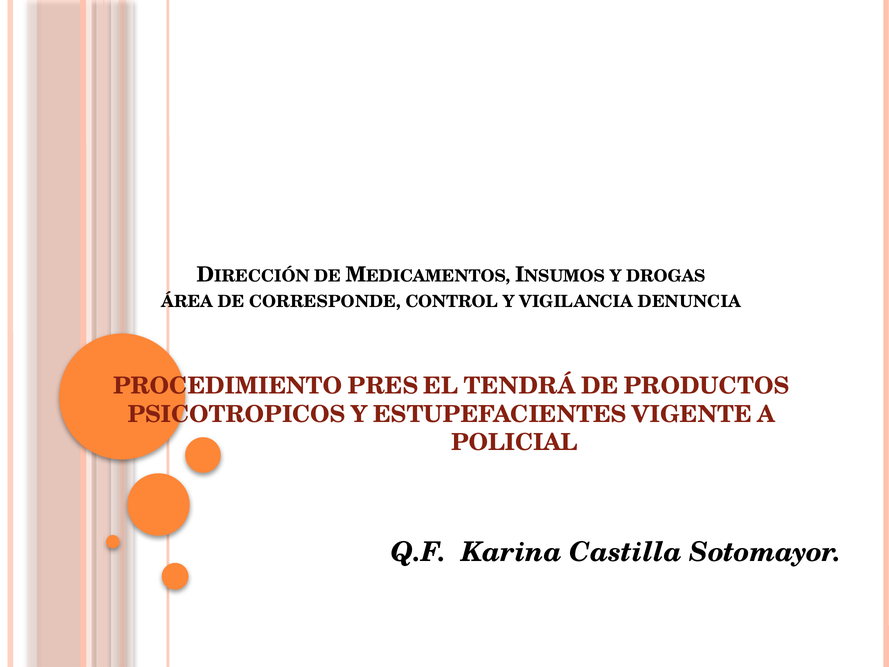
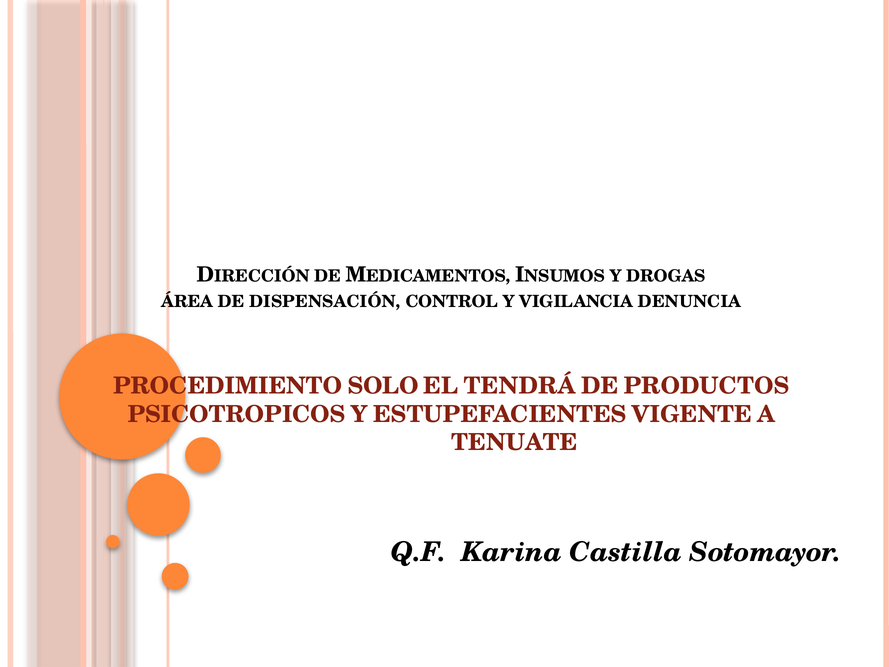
CORRESPONDE: CORRESPONDE -> DISPENSACIÓN (325, 301)
PRES: PRES -> SOLO (383, 386)
POLICIAL: POLICIAL -> TENUATE (514, 442)
